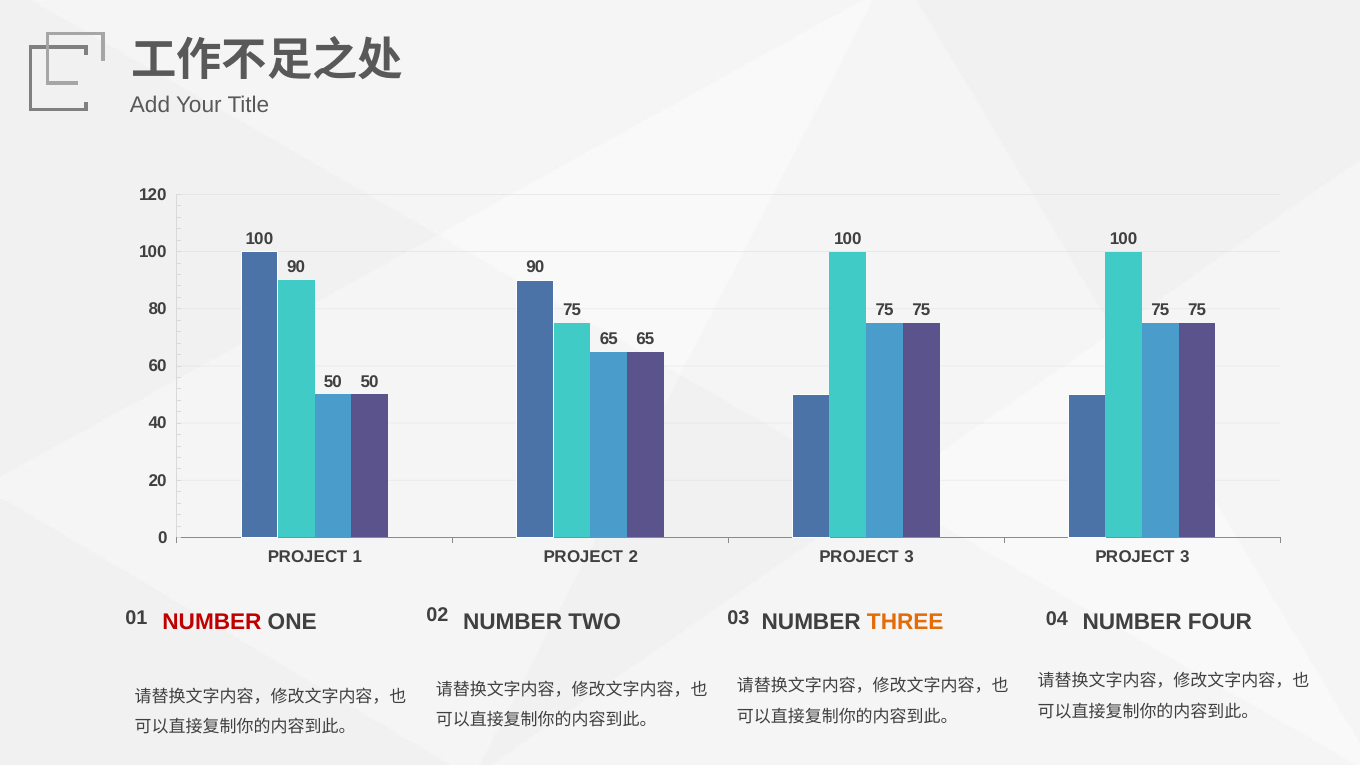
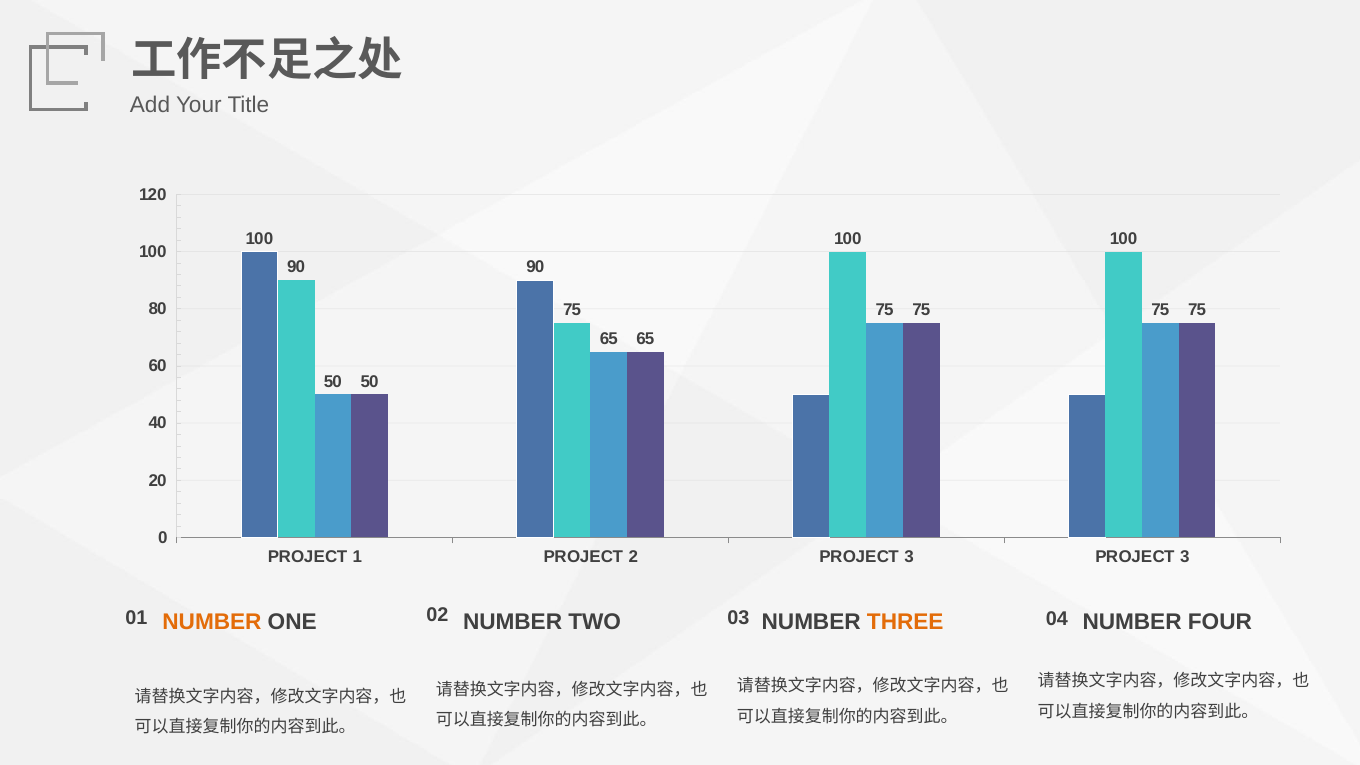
NUMBER colour: red -> orange (212, 622)
